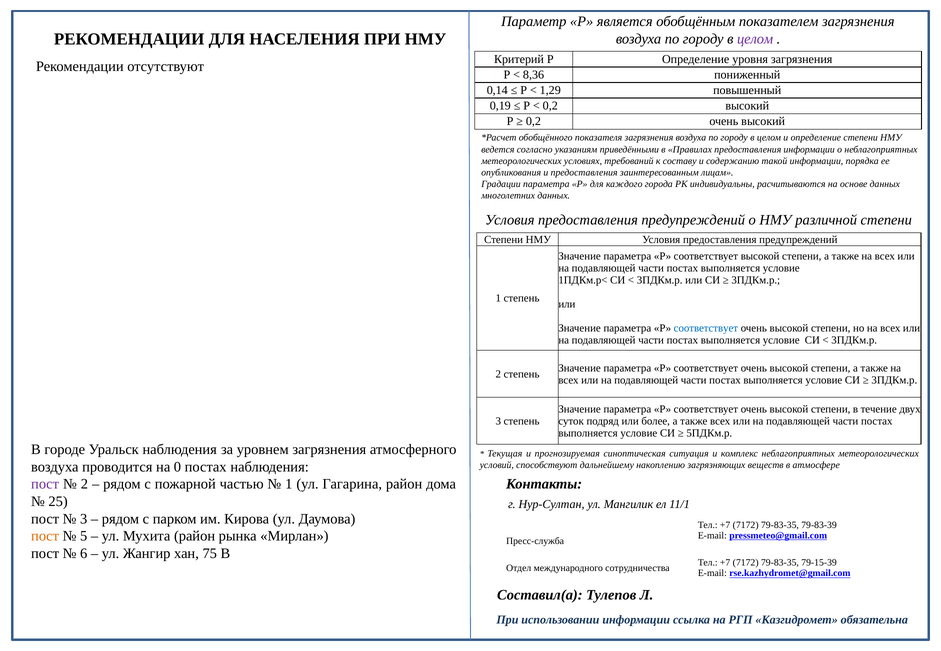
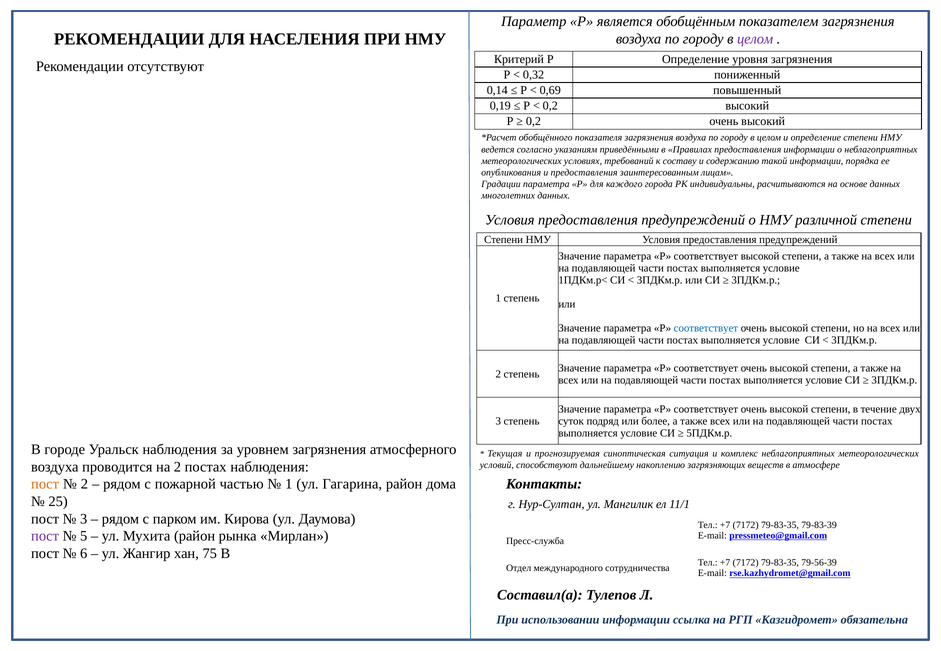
8,36: 8,36 -> 0,32 (534, 75)
1,29: 1,29 -> 0,69 (550, 90)
на 0: 0 -> 2 (177, 467)
пост colour: purple -> orange (45, 484)
пост colour: orange -> purple (45, 537)
79-15-39: 79-15-39 -> 79-56-39 (819, 563)
